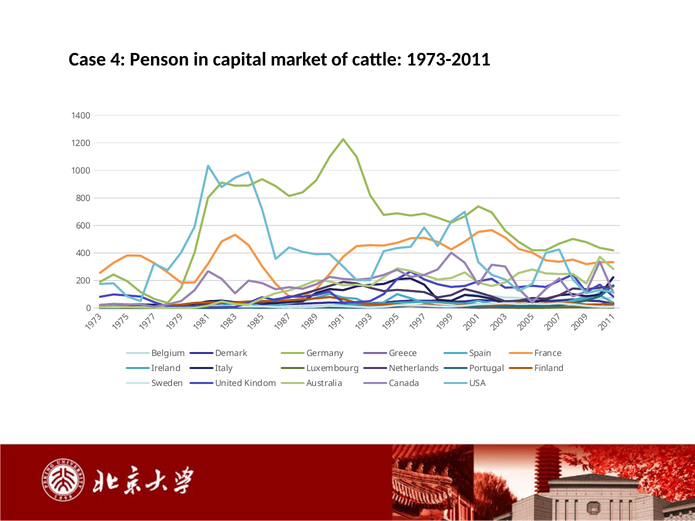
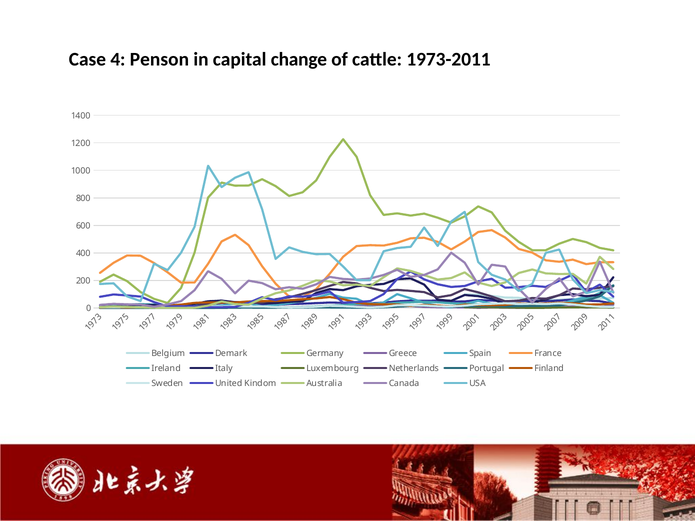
market: market -> change (299, 59)
